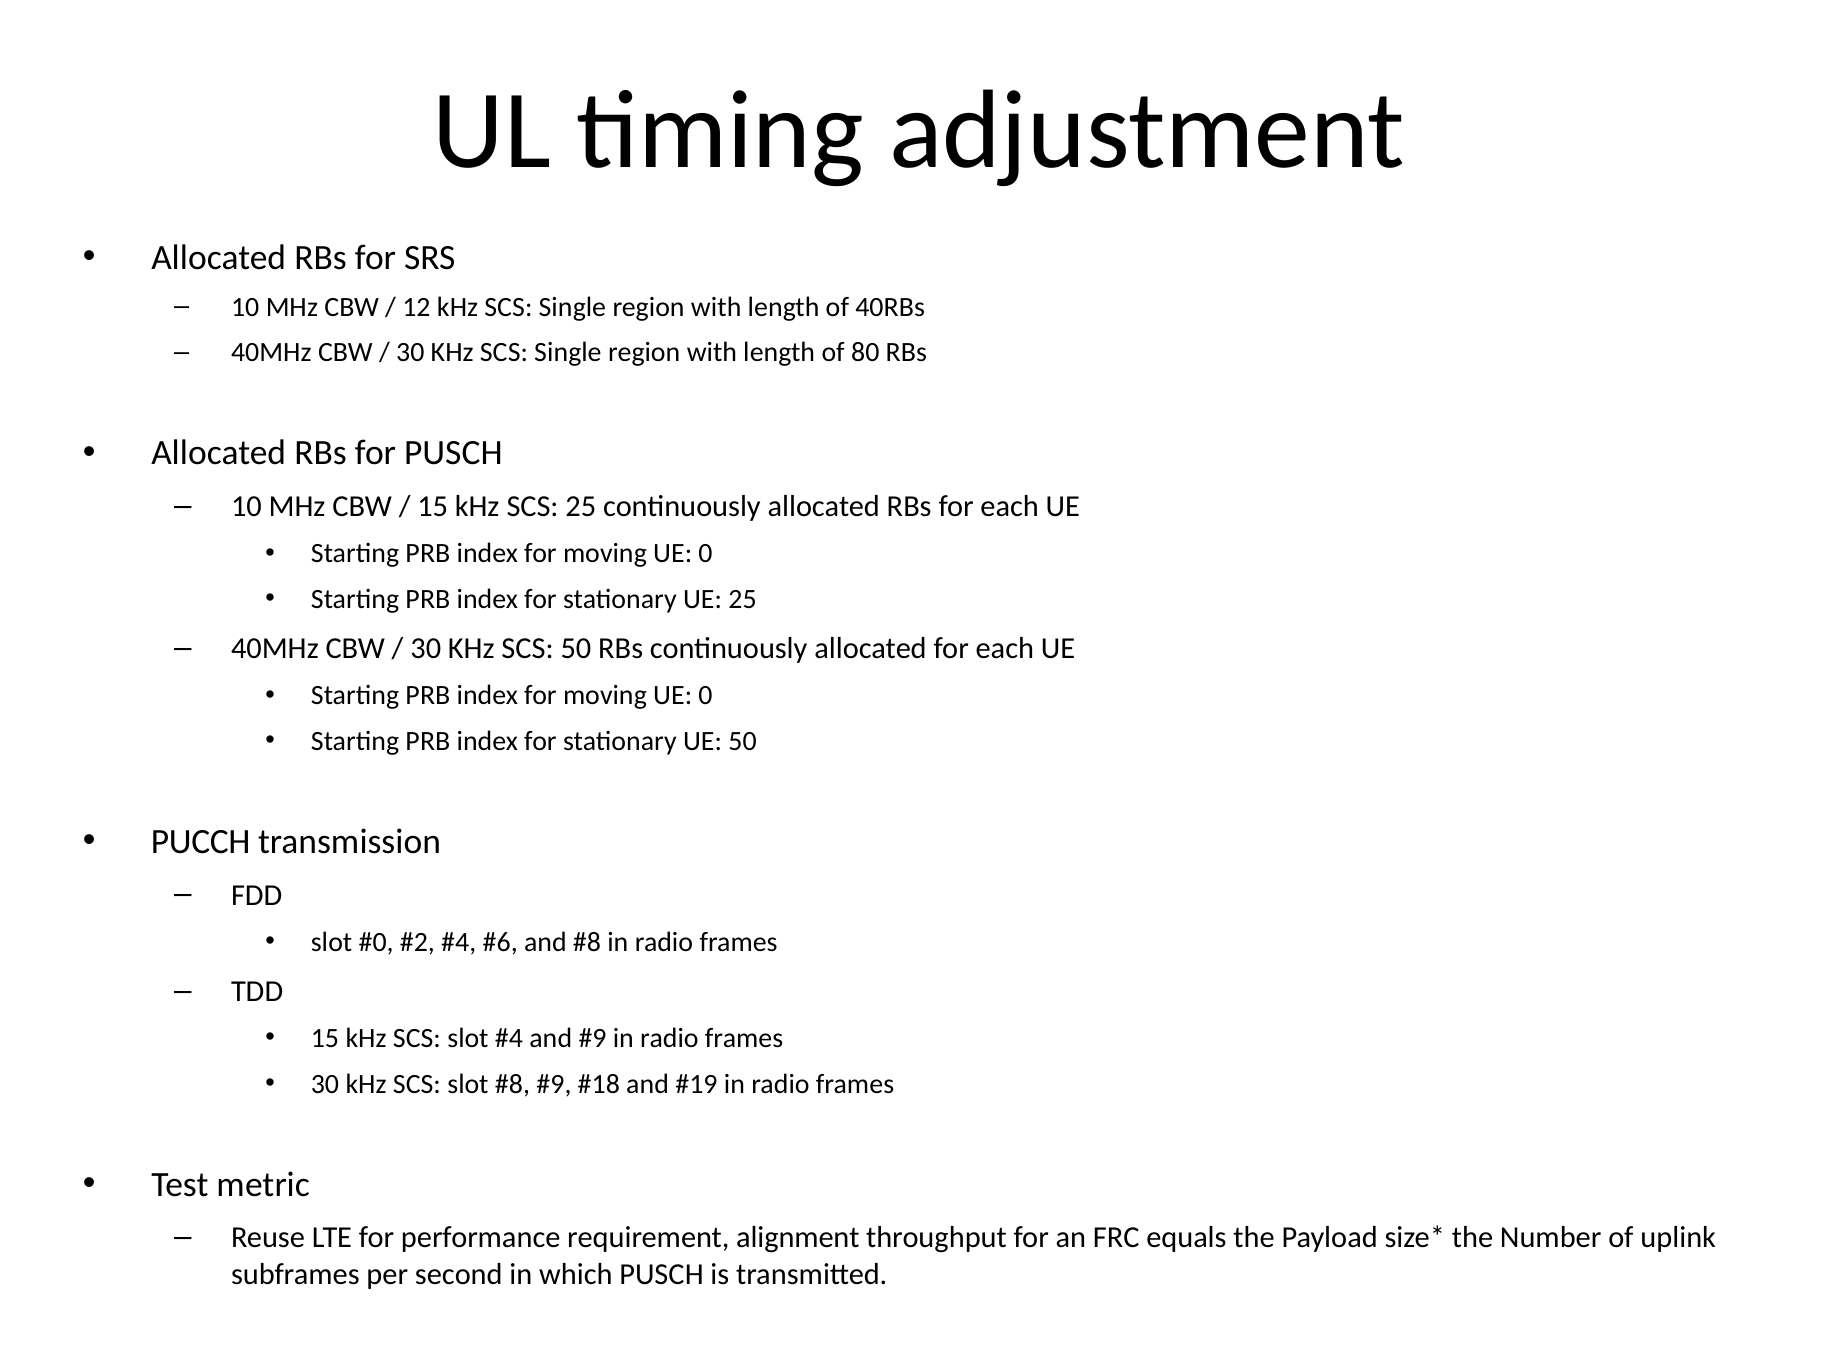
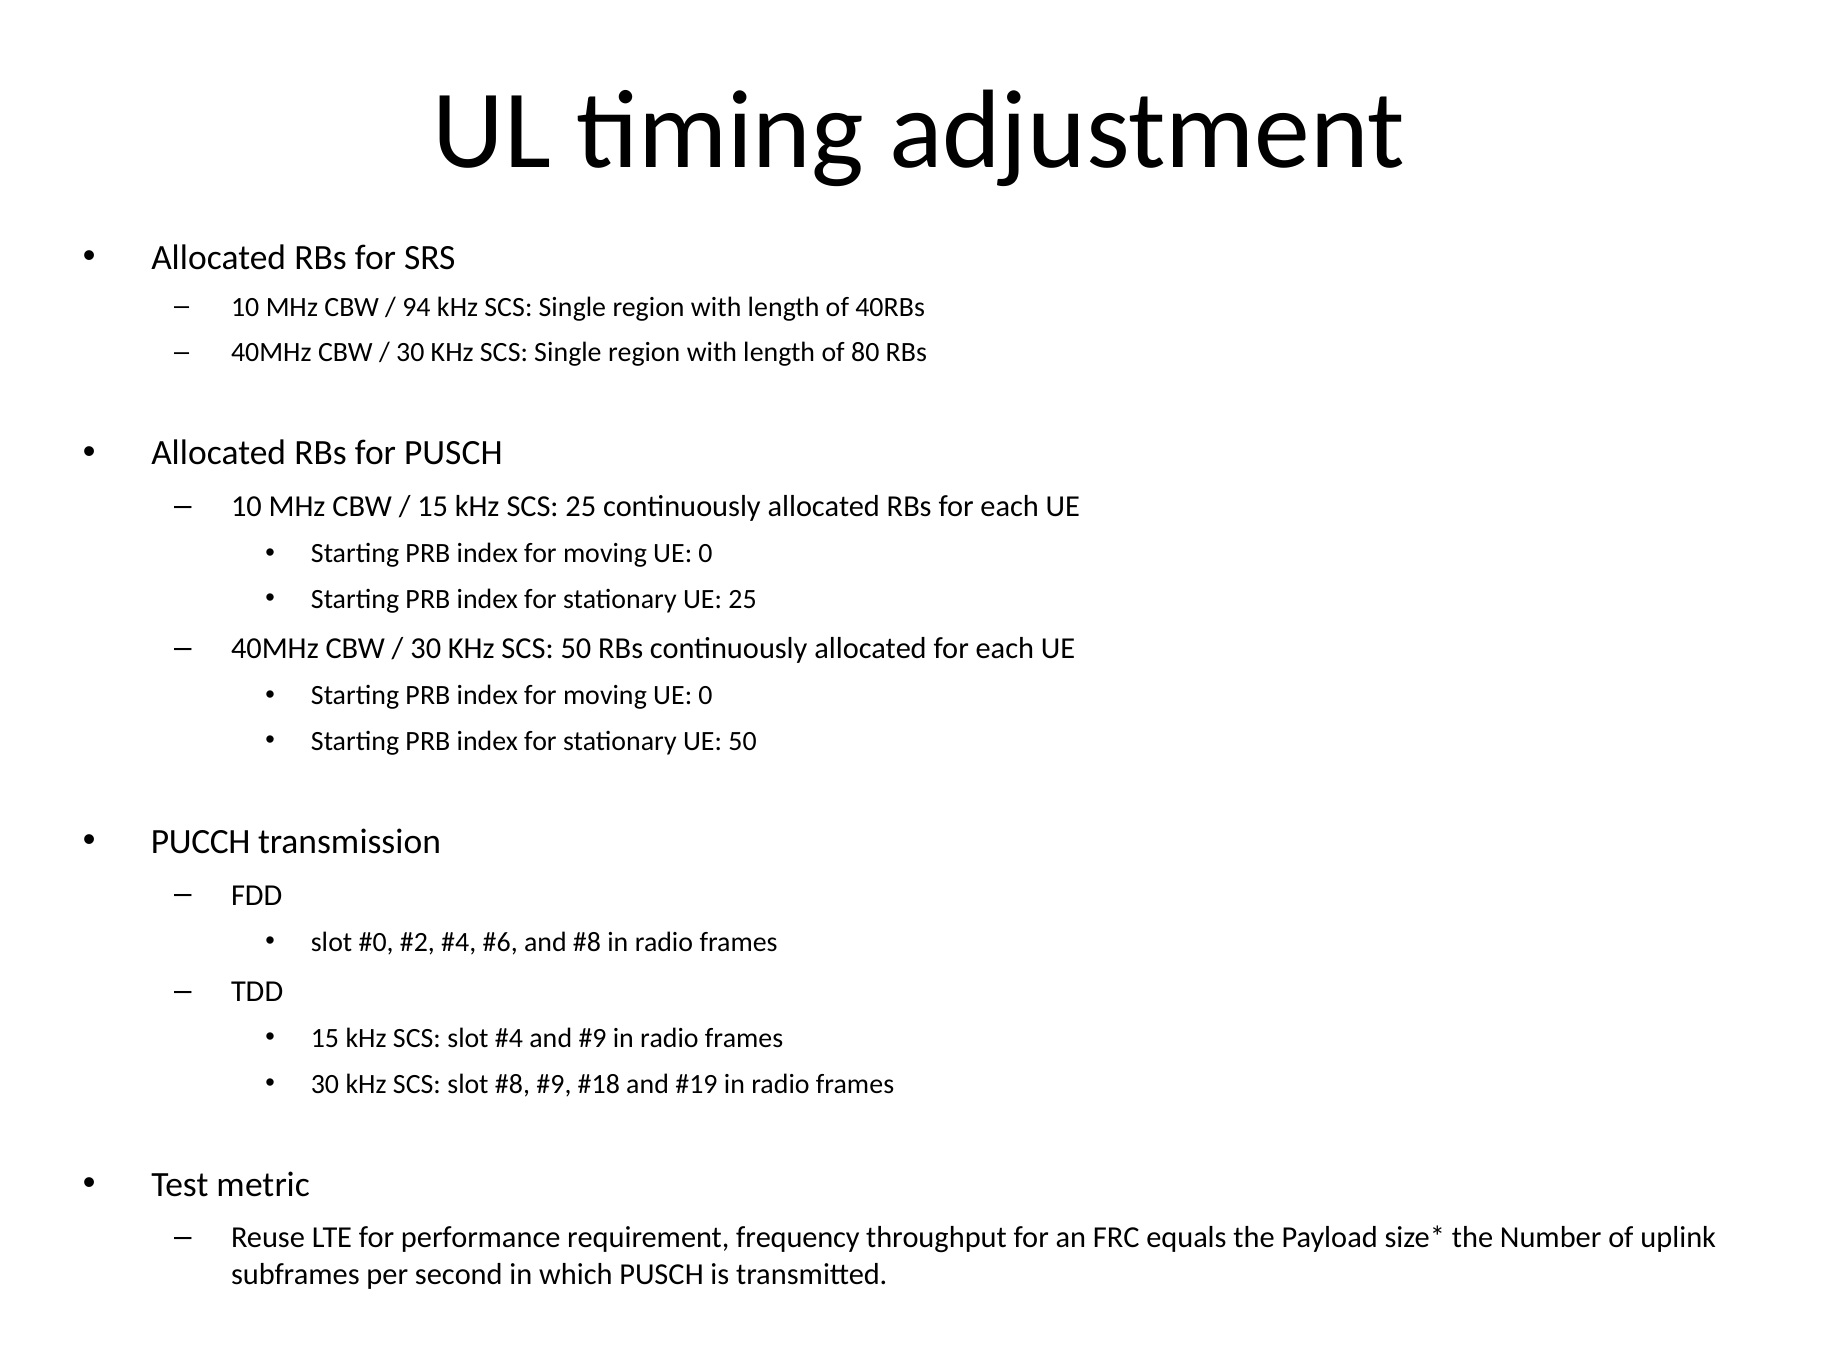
12: 12 -> 94 (416, 307)
alignment: alignment -> frequency (798, 1238)
